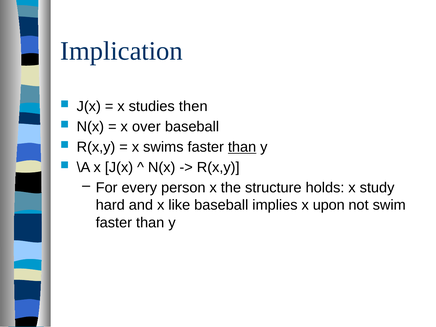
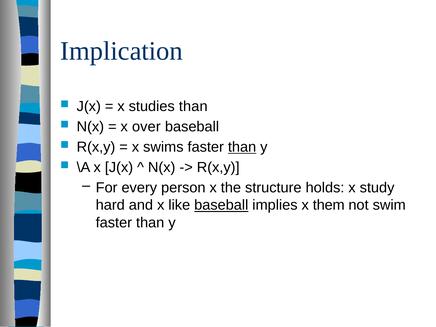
studies then: then -> than (193, 106)
baseball underline: none -> present (221, 205)
upon: upon -> them (329, 205)
